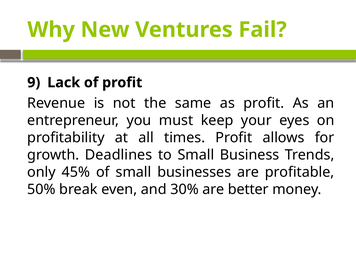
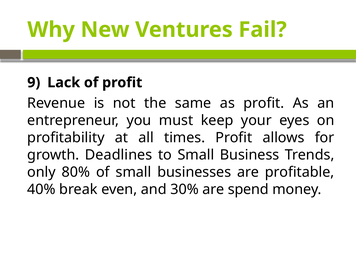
45%: 45% -> 80% (76, 172)
50%: 50% -> 40% (41, 189)
better: better -> spend (248, 189)
